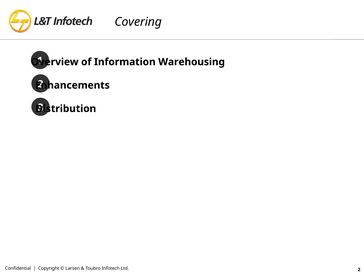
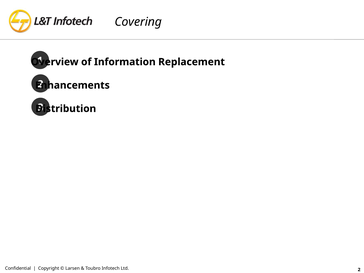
Warehousing: Warehousing -> Replacement (192, 62)
